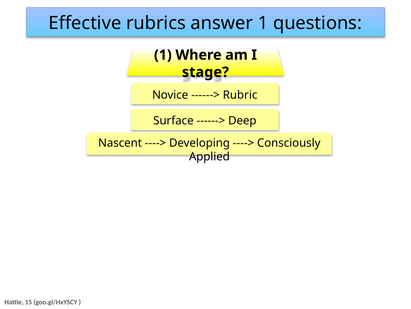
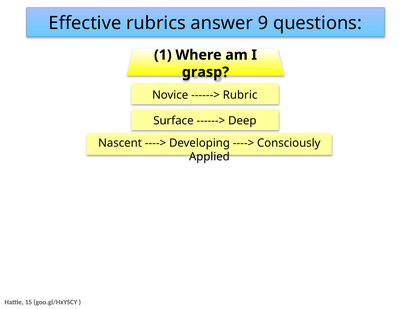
answer 1: 1 -> 9 (263, 23)
stage: stage -> grasp (205, 72)
